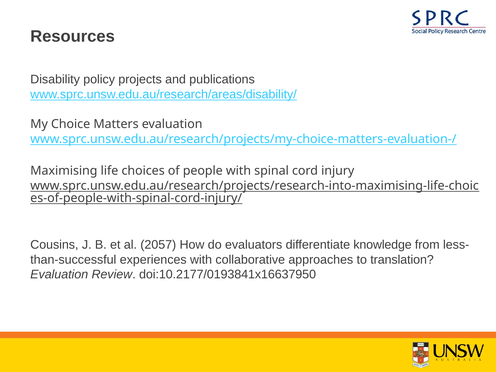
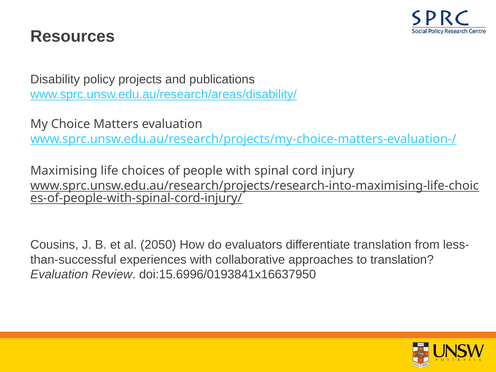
2057: 2057 -> 2050 (158, 245)
differentiate knowledge: knowledge -> translation (382, 245)
doi:10.2177/0193841x16637950: doi:10.2177/0193841x16637950 -> doi:15.6996/0193841x16637950 (228, 275)
